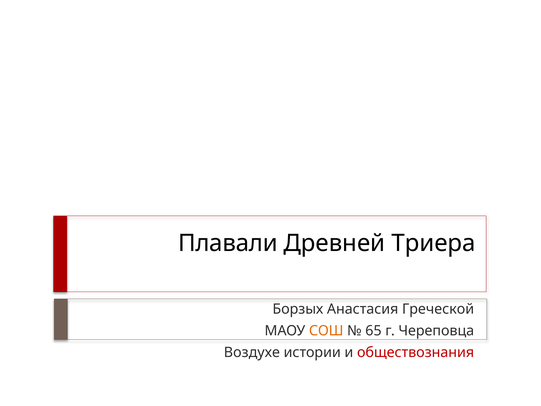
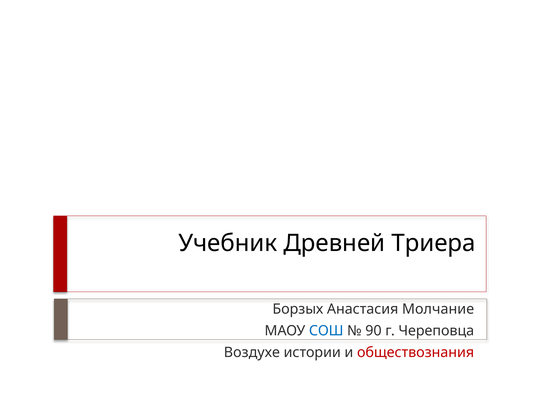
Плавали: Плавали -> Учебник (228, 243)
Греческой: Греческой -> Молчание (438, 309)
СОШ colour: orange -> blue (326, 330)
65: 65 -> 90 (373, 330)
